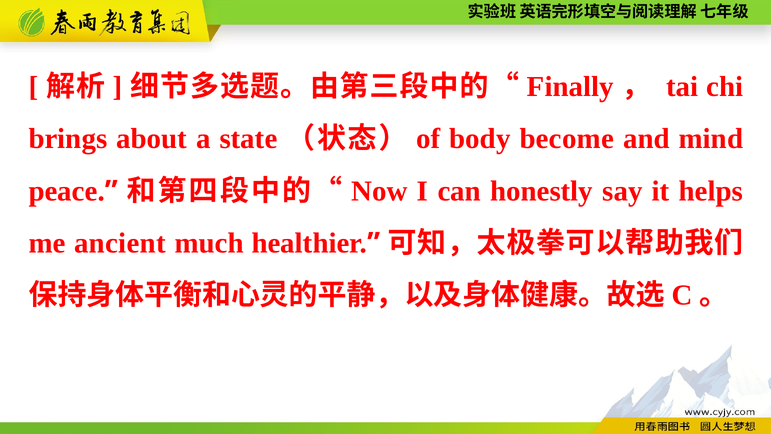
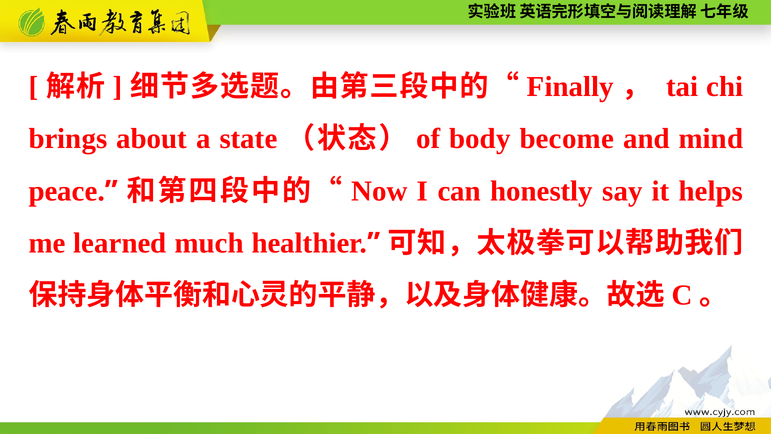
ancient: ancient -> learned (120, 243)
